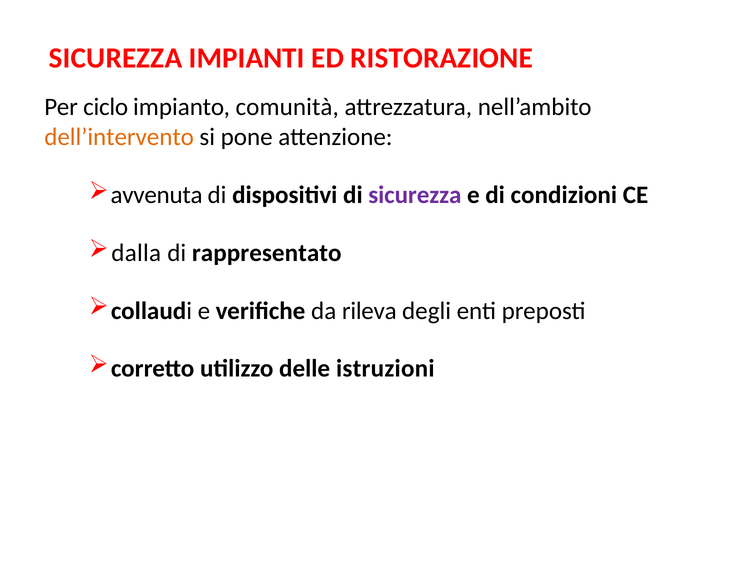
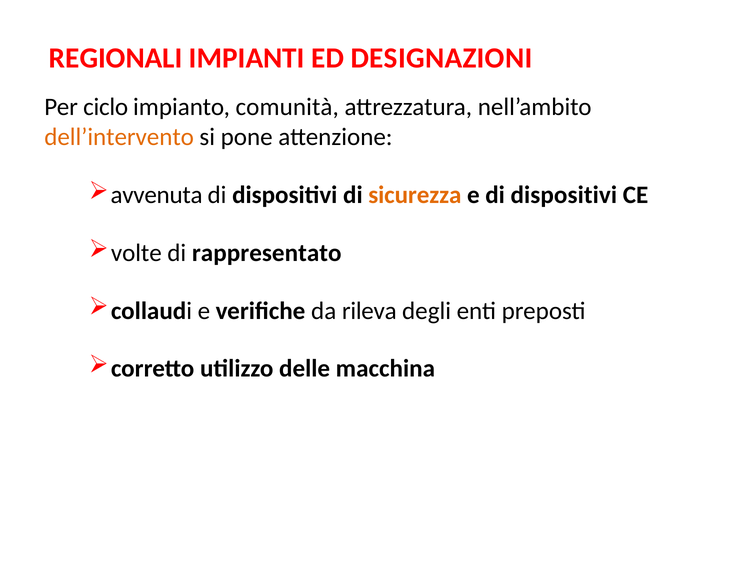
SICUREZZA: SICUREZZA -> REGIONALI (116, 58)
RISTORAZIONE: RISTORAZIONE -> DESIGNAZIONI (442, 58)
sicurezza colour: purple -> orange (415, 195)
e di condizioni: condizioni -> dispositivi (564, 195)
dalla: dalla -> volte (136, 253)
istruzioni: istruzioni -> macchina (385, 369)
